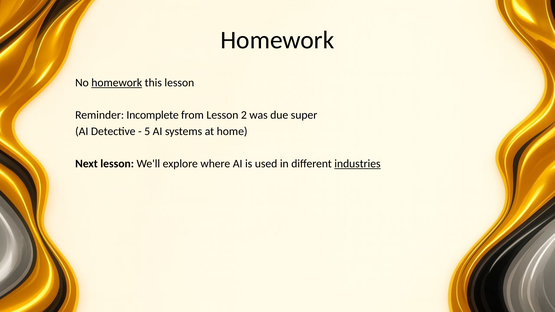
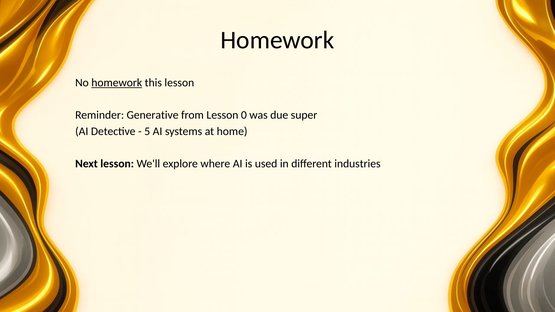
Incomplete: Incomplete -> Generative (153, 115)
2: 2 -> 0 (244, 115)
industries underline: present -> none (357, 164)
